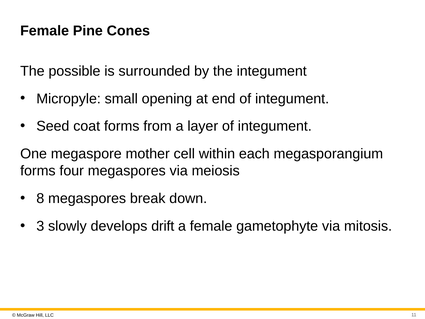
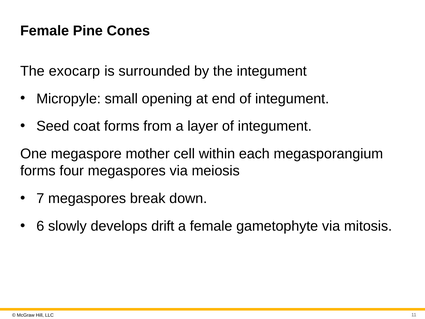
possible: possible -> exocarp (74, 71)
8: 8 -> 7 (40, 198)
3: 3 -> 6 (40, 226)
